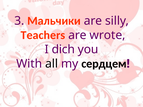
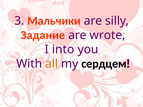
Teachers: Teachers -> Задание (43, 35)
dich: dich -> into (63, 50)
all colour: black -> orange (52, 64)
